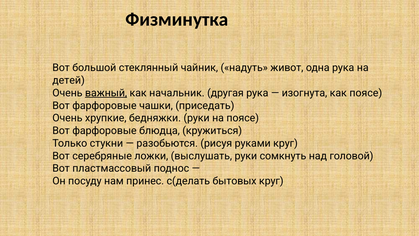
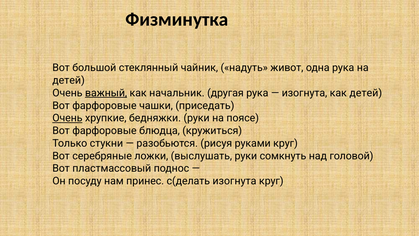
как поясе: поясе -> детей (366, 93)
Очень underline: none -> present (67, 118)
с(делать бытовых: бытовых -> изогнута (234, 181)
